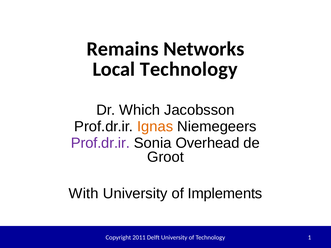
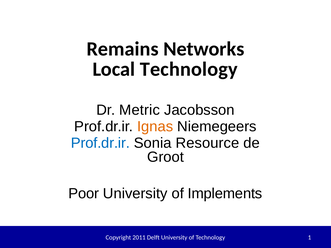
Which: Which -> Metric (140, 110)
Prof.dr.ir colour: purple -> blue (100, 143)
Overhead: Overhead -> Resource (207, 143)
With: With -> Poor (84, 194)
